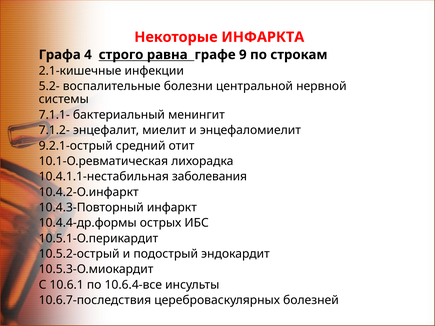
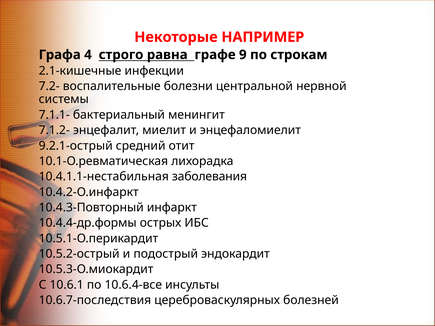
ИНФАРКТА: ИНФАРКТА -> НАПРИМЕР (263, 37)
5.2-: 5.2- -> 7.2- (49, 86)
